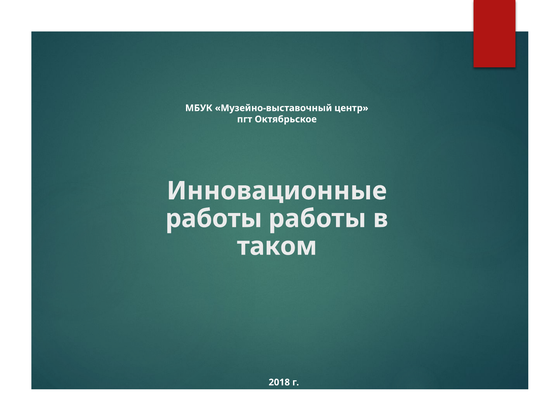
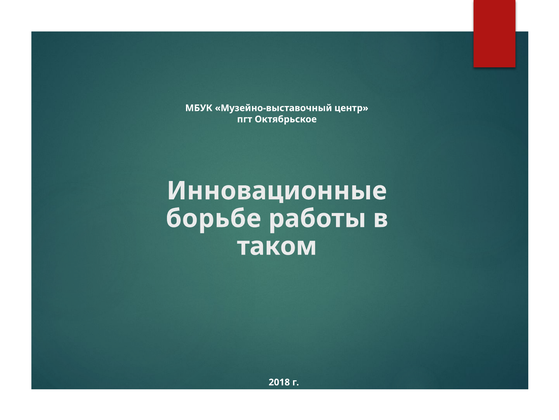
работы: работы -> борьбе (213, 218)
